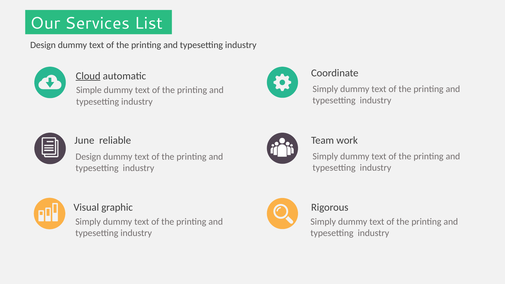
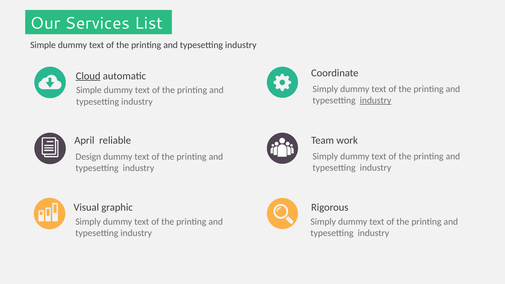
Design: Design -> Simple (43, 45)
industry underline: none -> present (376, 100)
June: June -> April (84, 140)
